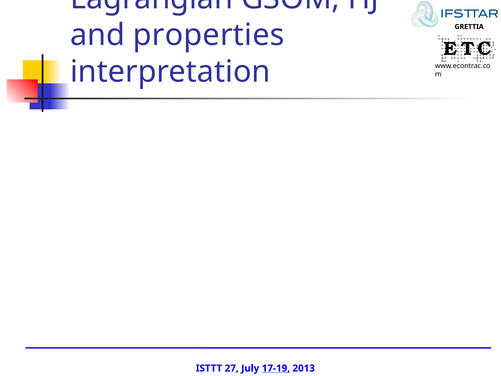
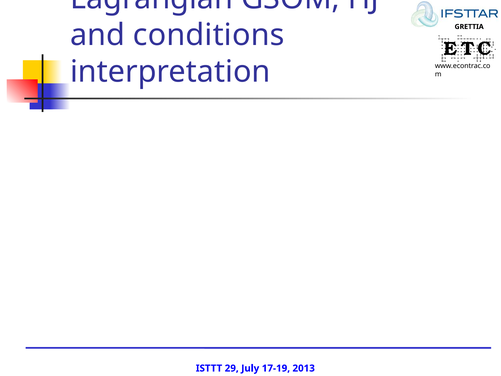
properties: properties -> conditions (209, 35)
27: 27 -> 29 (232, 368)
17-19 underline: present -> none (276, 368)
